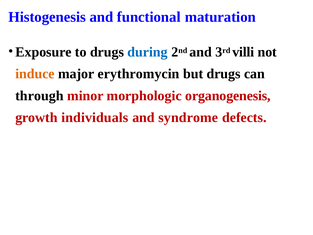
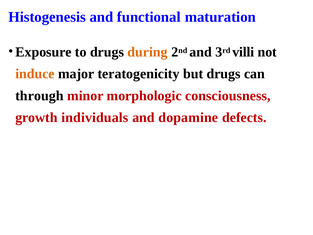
during colour: blue -> orange (148, 52)
erythromycin: erythromycin -> teratogenicity (139, 74)
organogenesis: organogenesis -> consciousness (228, 96)
syndrome: syndrome -> dopamine (188, 118)
